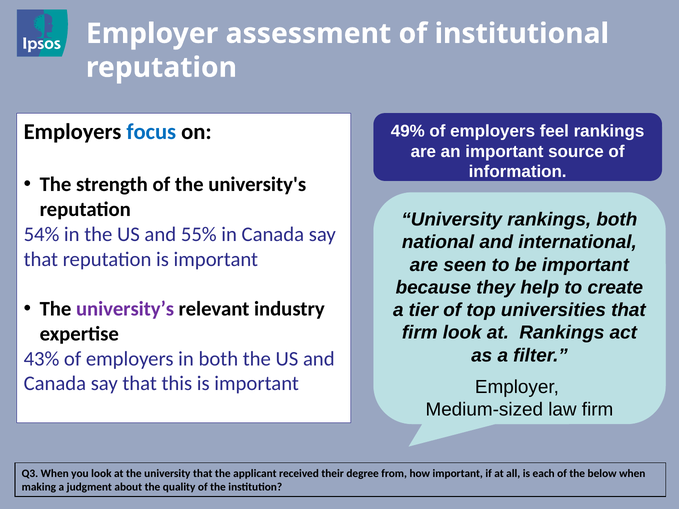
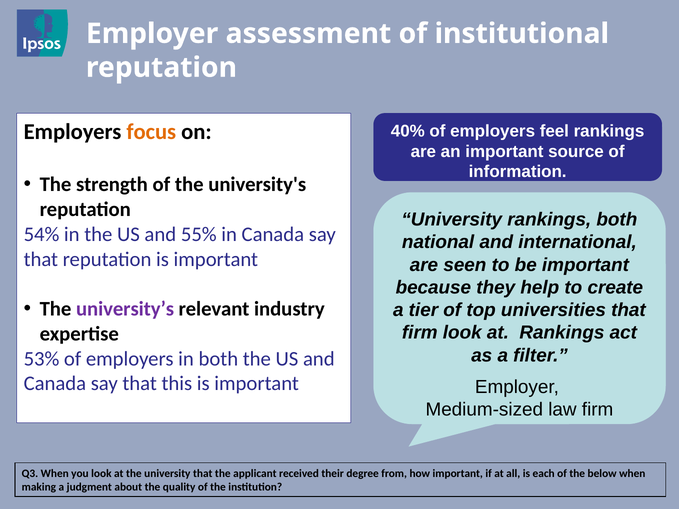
focus colour: blue -> orange (151, 132)
49%: 49% -> 40% (408, 131)
43%: 43% -> 53% (42, 359)
